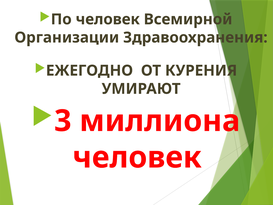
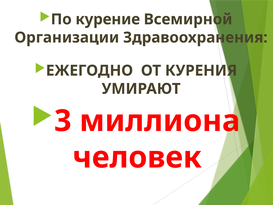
По человек: человек -> курение (108, 19)
